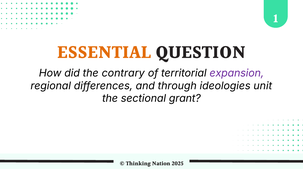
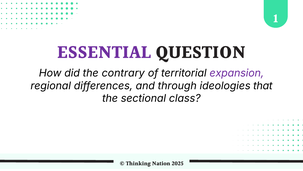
ESSENTIAL colour: orange -> purple (104, 53)
unit: unit -> that (263, 86)
grant: grant -> class (185, 98)
